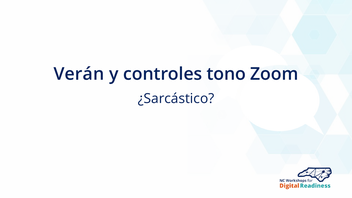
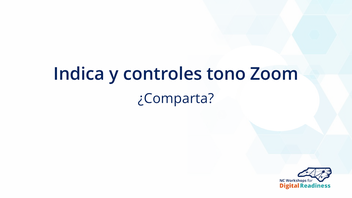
Verán: Verán -> Indica (79, 74)
¿Sarcástico: ¿Sarcástico -> ¿Comparta (176, 98)
